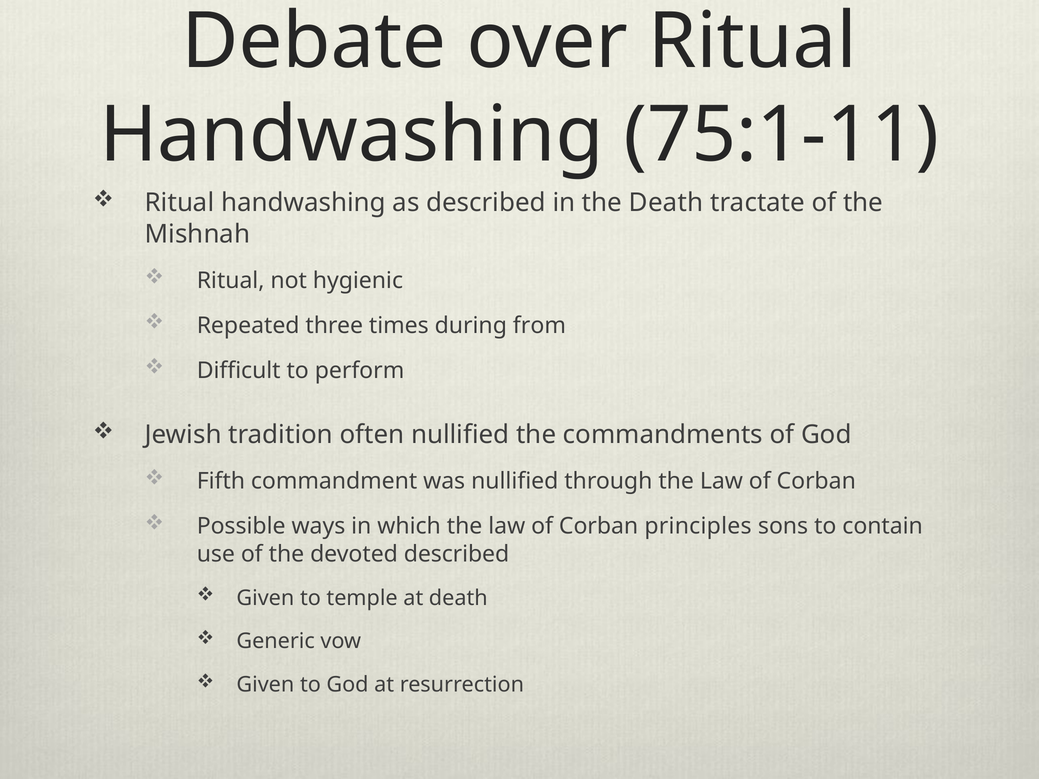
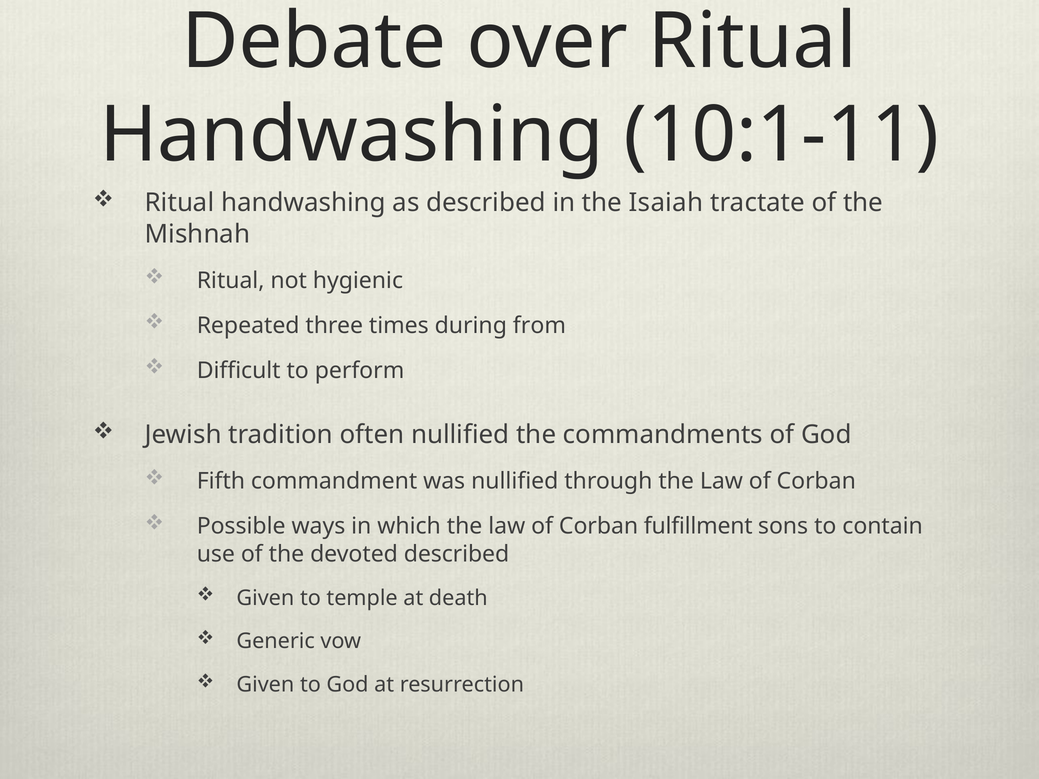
75:1-11: 75:1-11 -> 10:1-11 (781, 135)
the Death: Death -> Isaiah (666, 203)
principles: principles -> fulfillment (698, 526)
